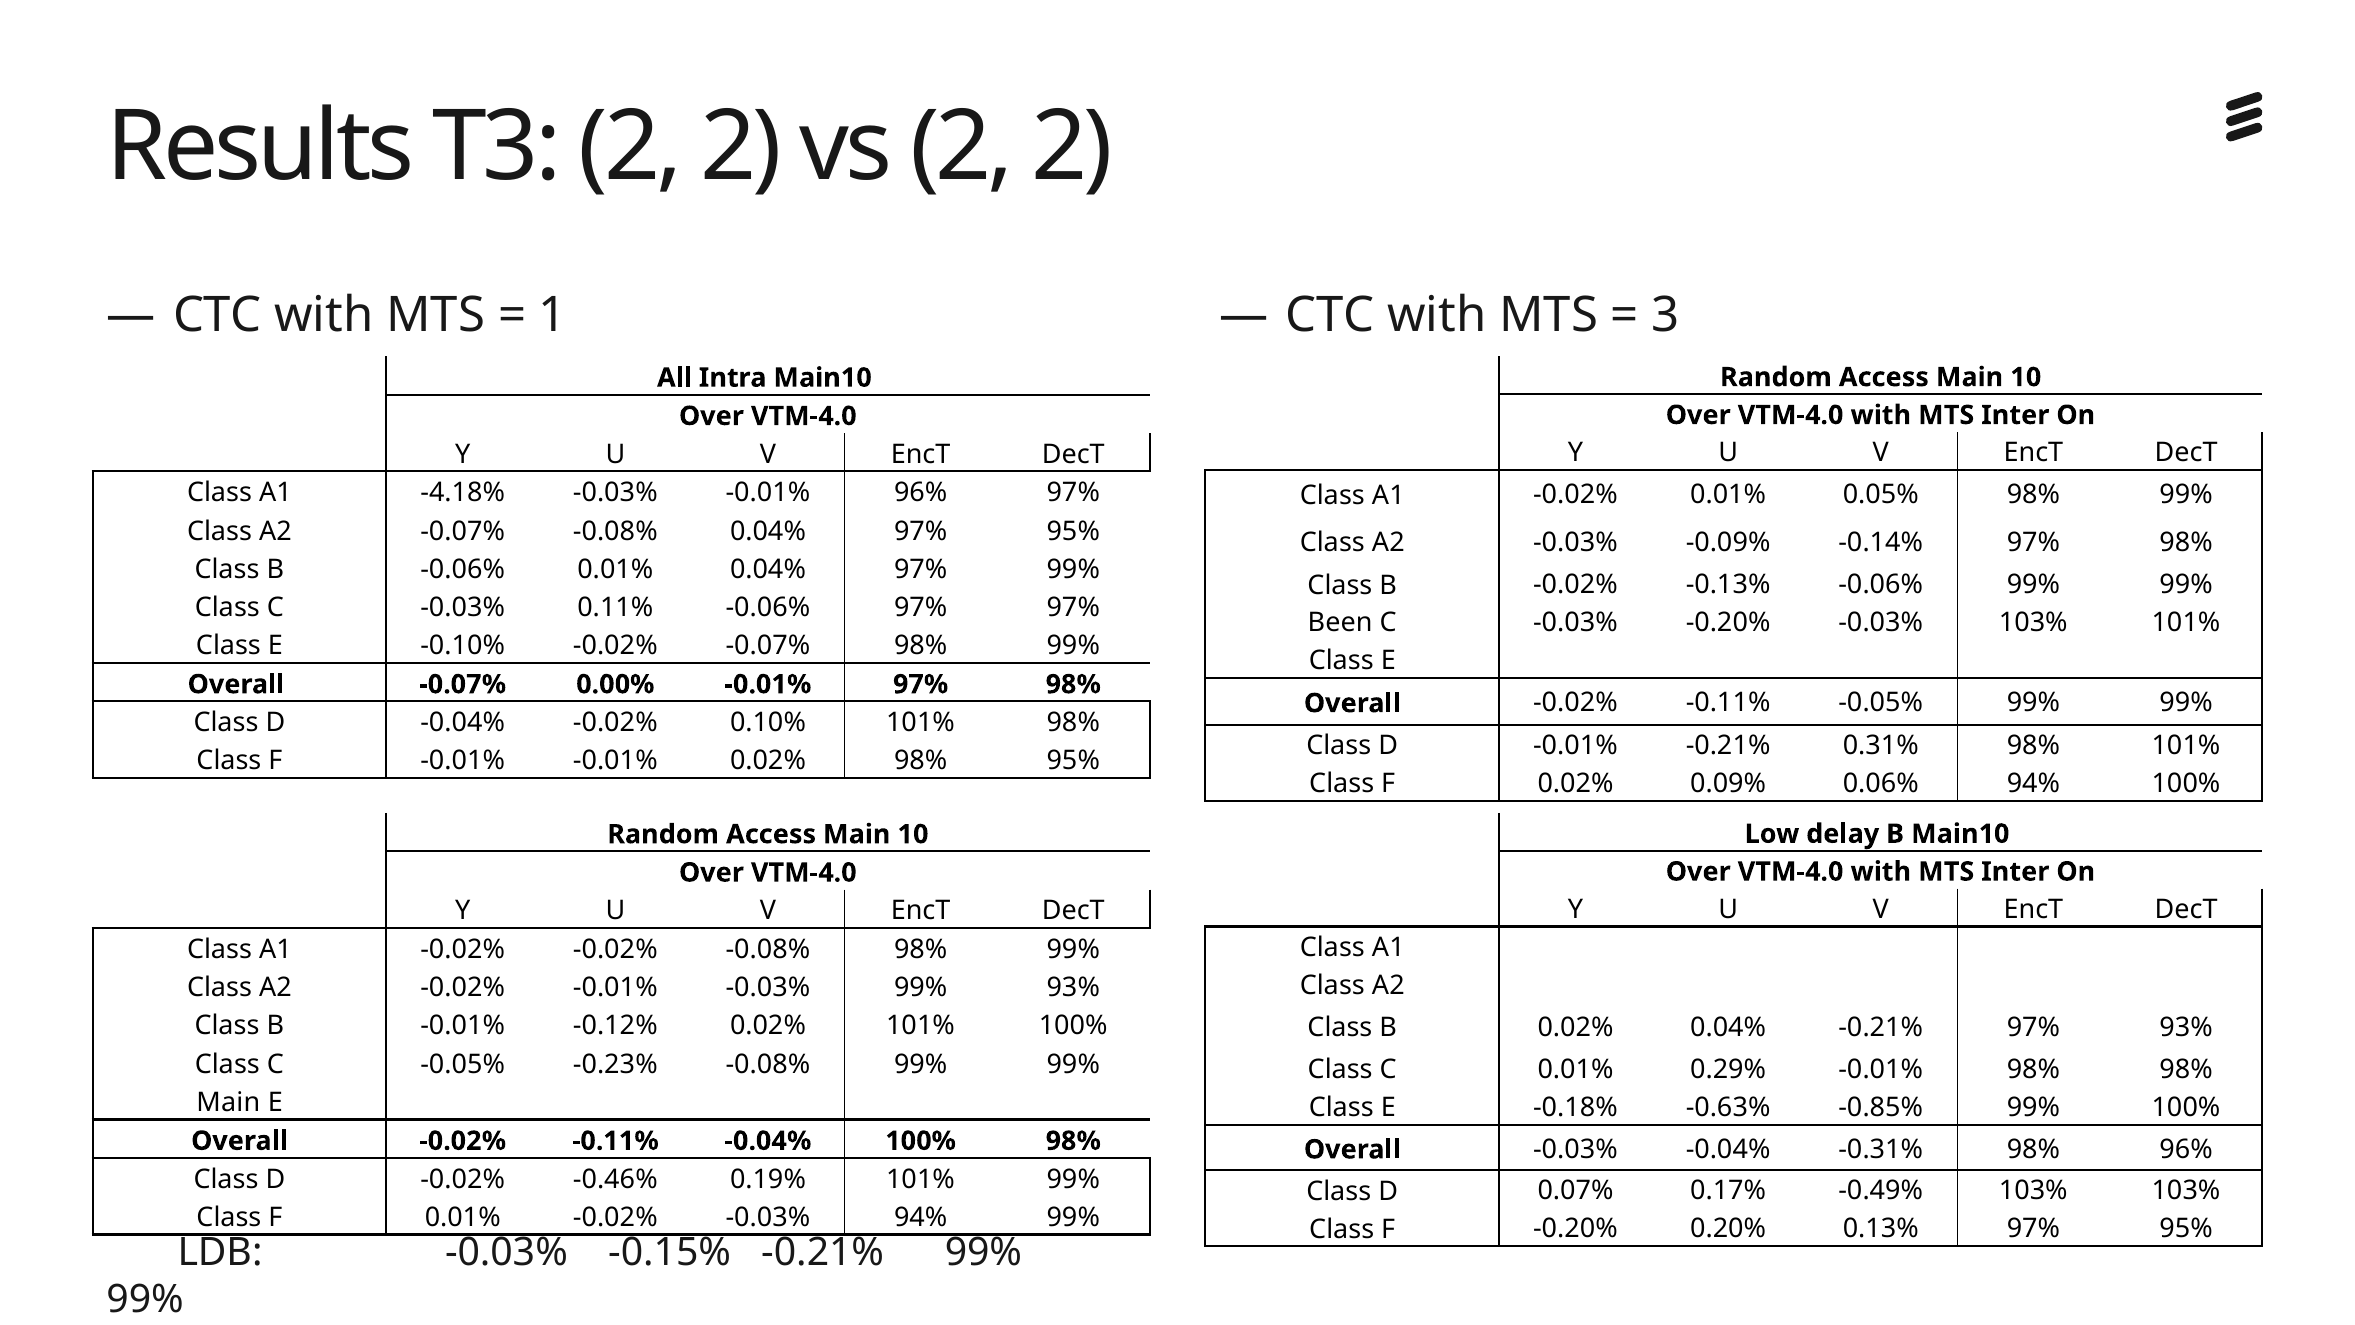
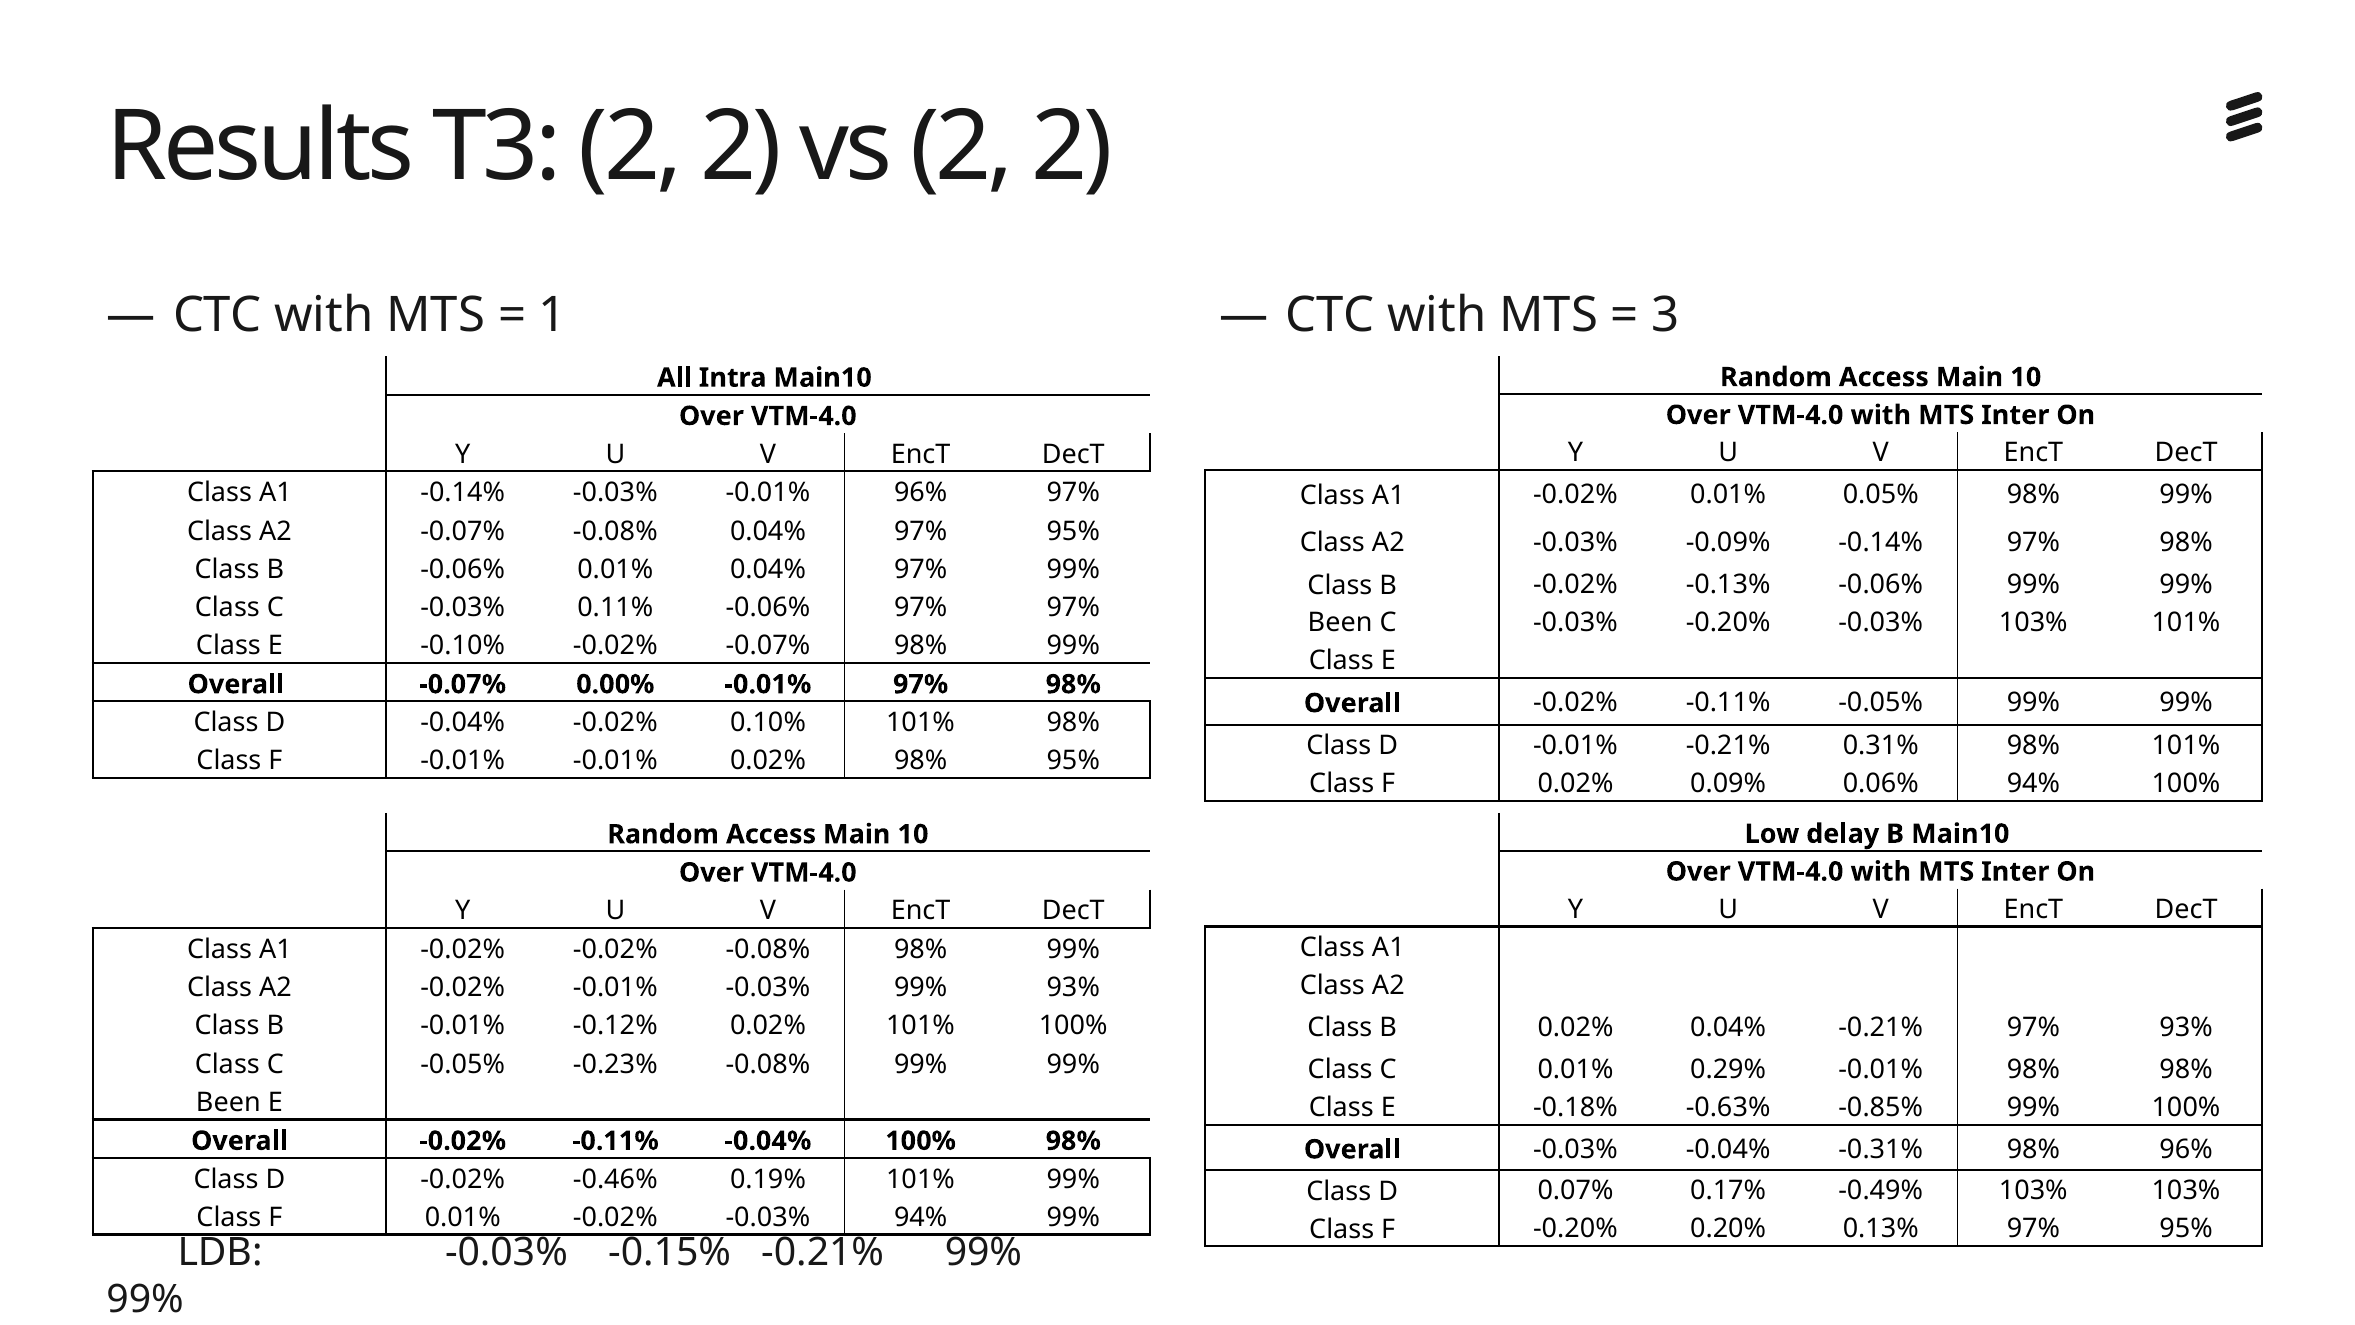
A1 -4.18%: -4.18% -> -0.14% (463, 493)
Main: Main -> Been (228, 1102)
